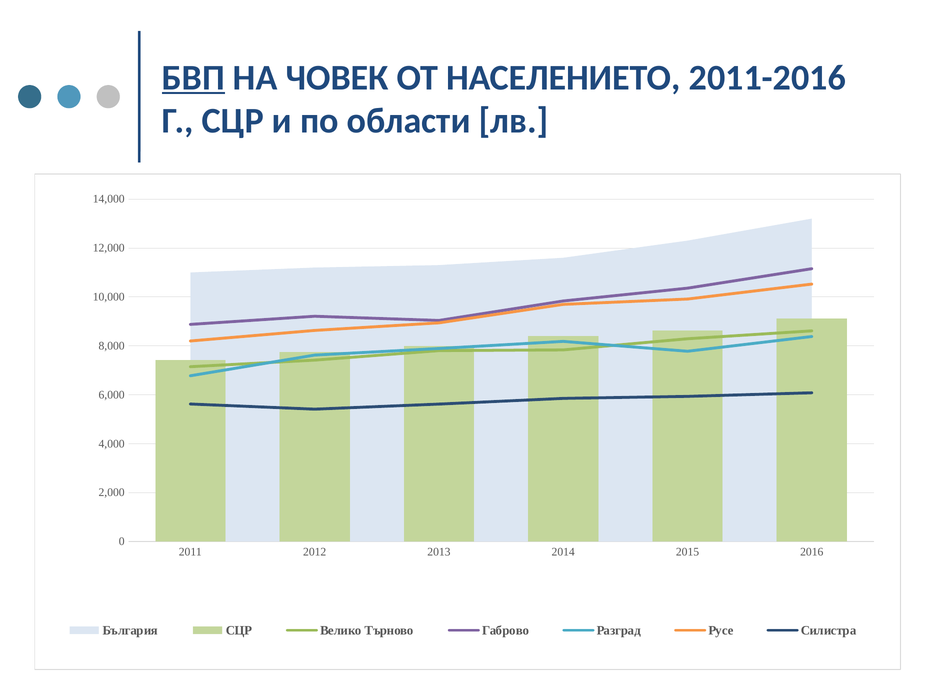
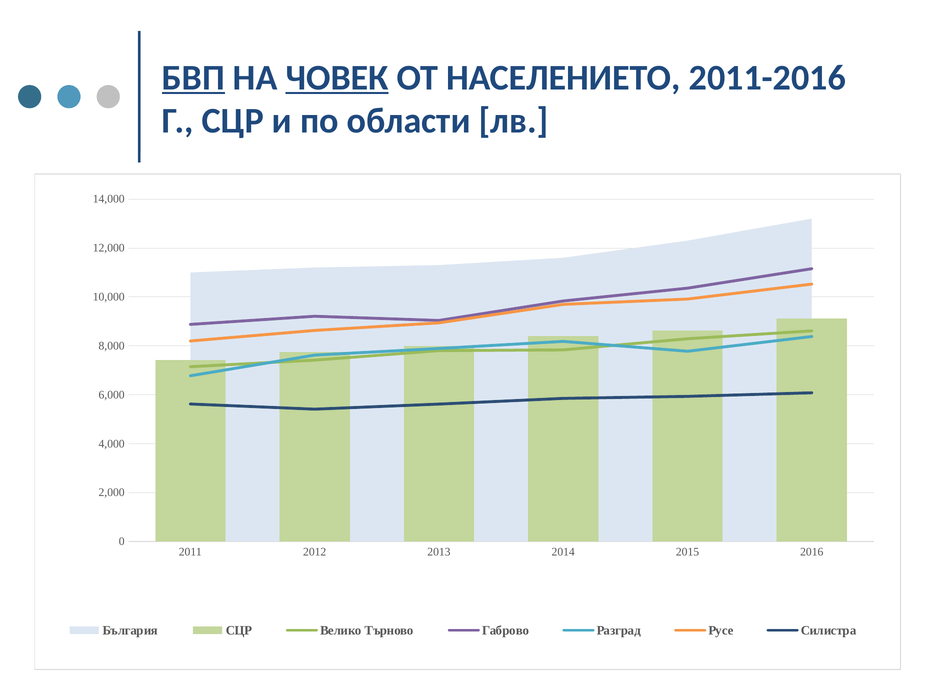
ЧОВЕК underline: none -> present (337, 78)
